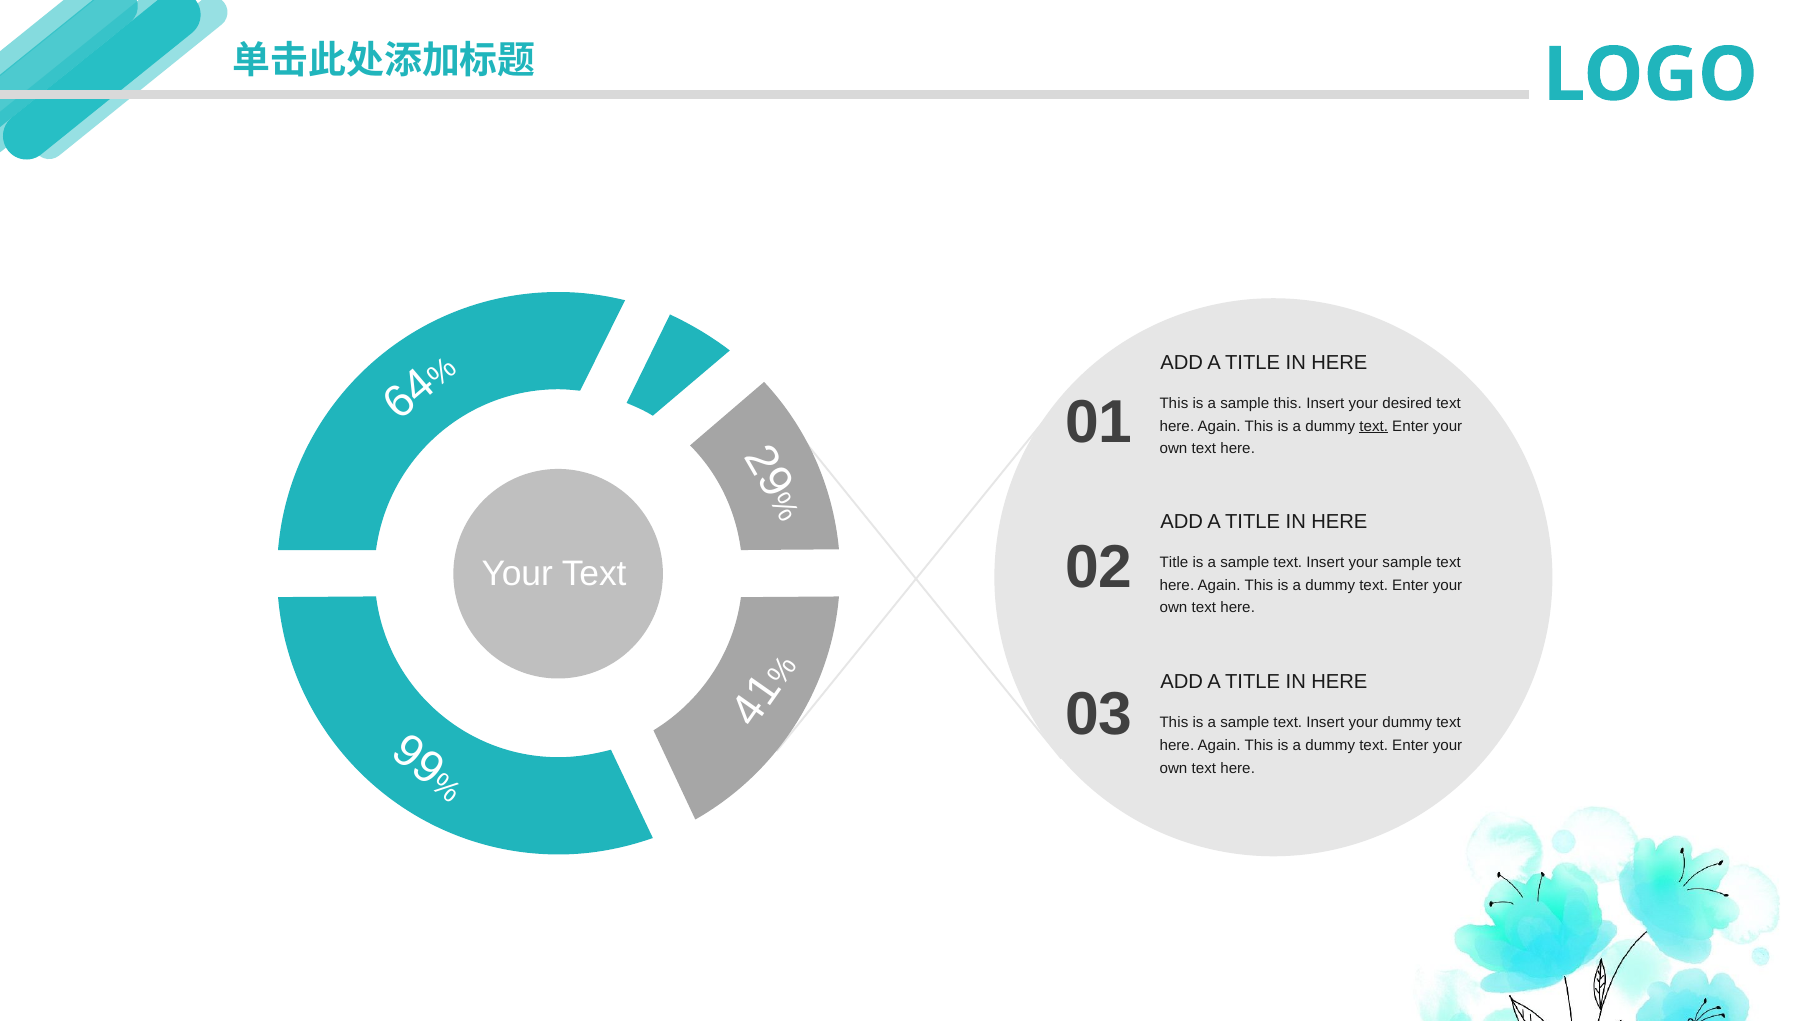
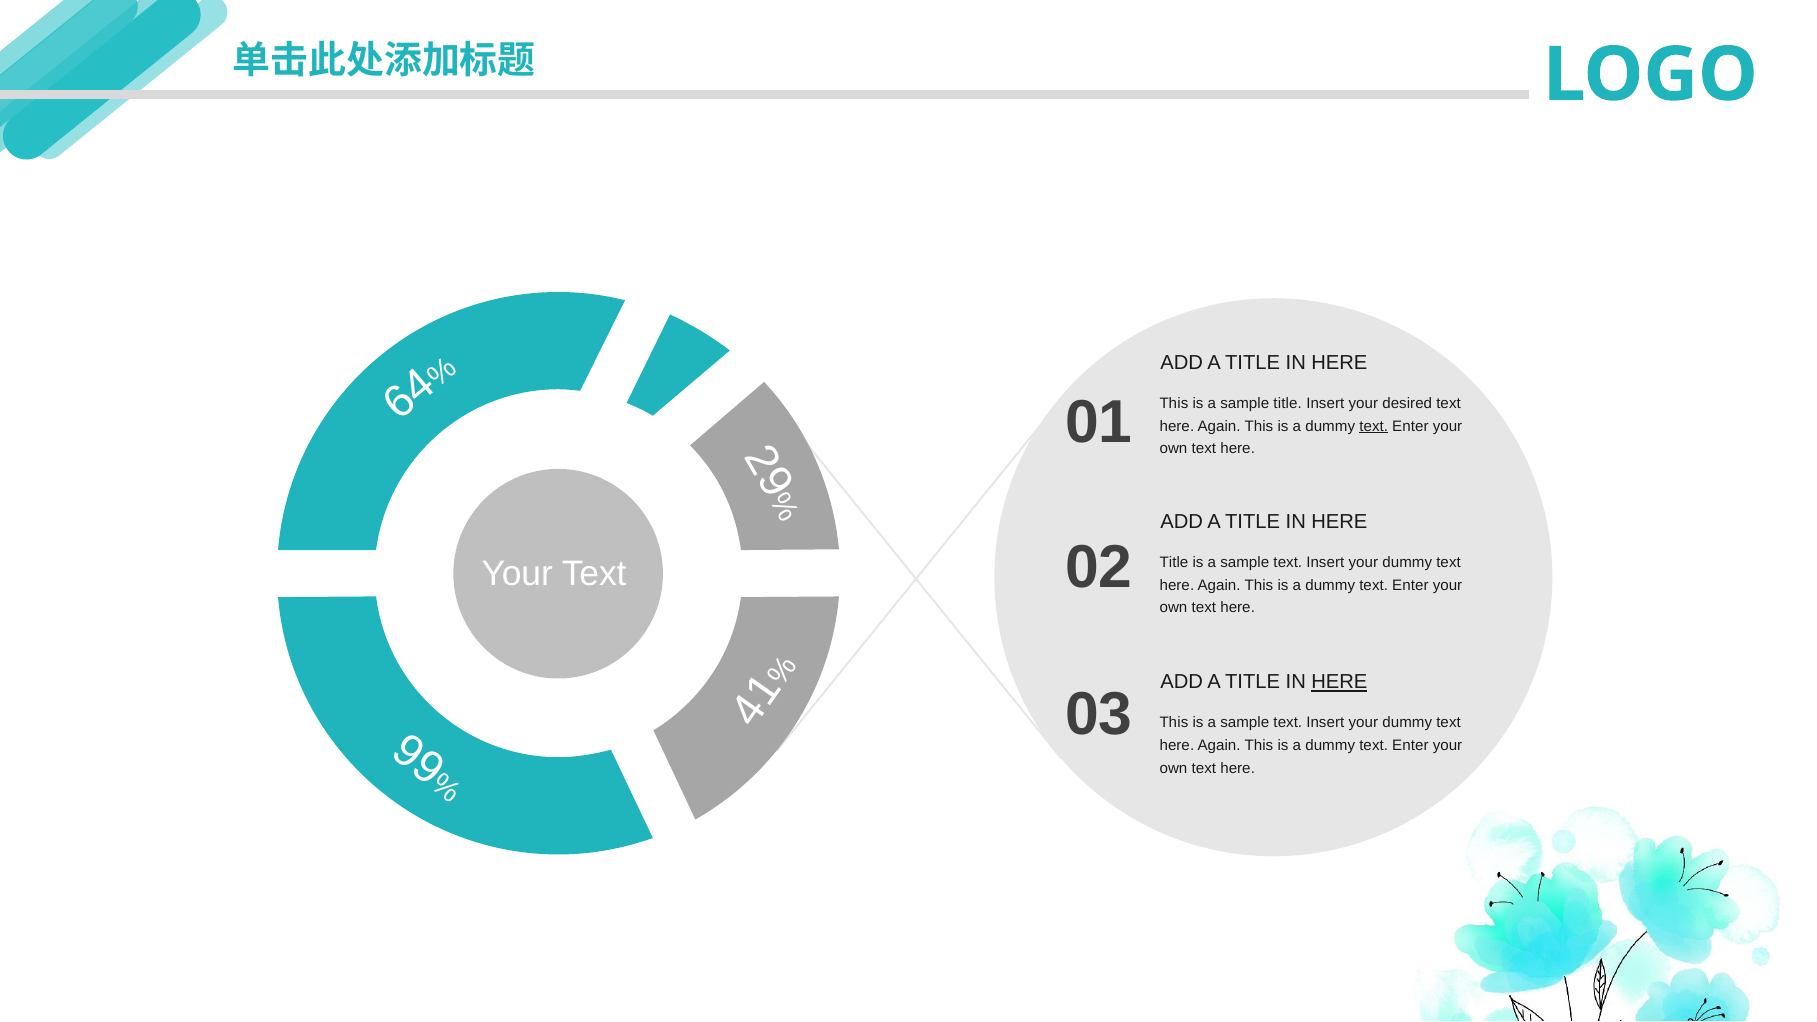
sample this: this -> title (1288, 403)
sample: sample -> dummy (1407, 562)
HERE underline: none -> present (1339, 682)
